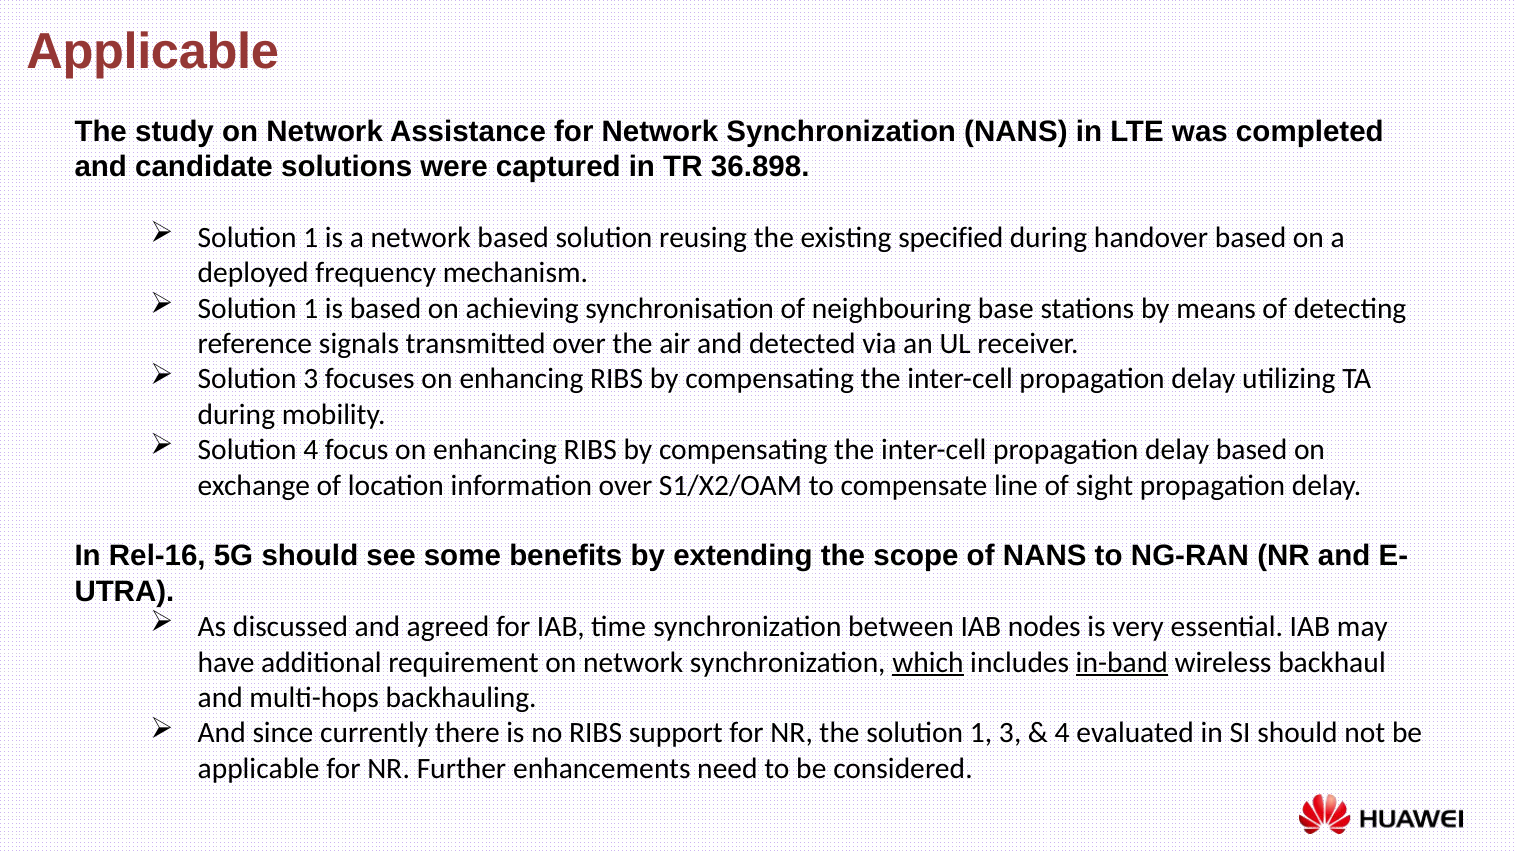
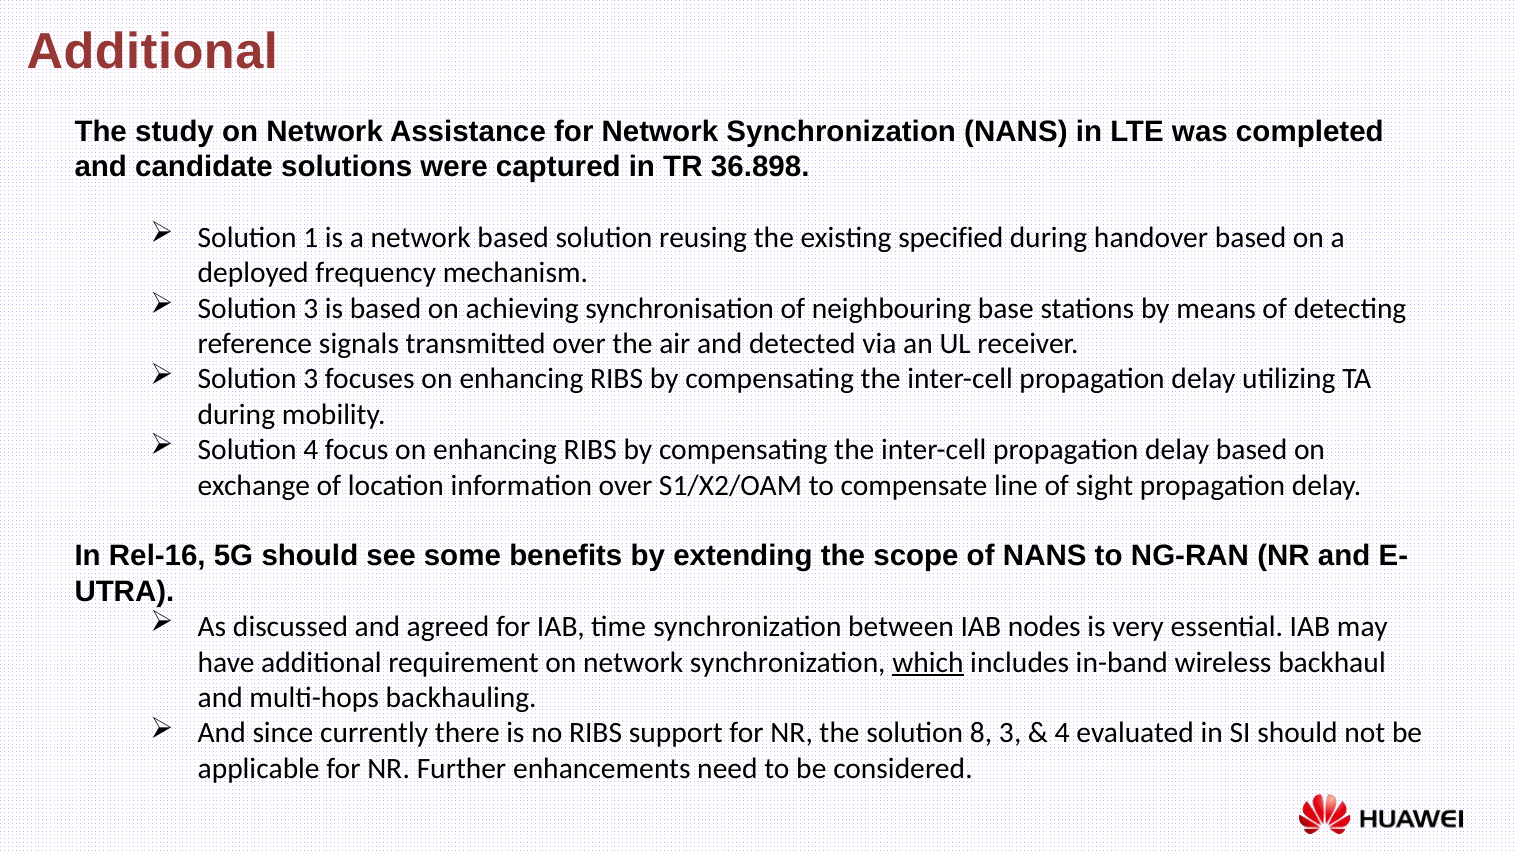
Applicable: Applicable -> Additional (152, 52)
1: 1 -> 3 (311, 308)
in-band underline: present -> none (1122, 662)
the solution 1: 1 -> 8 (981, 733)
